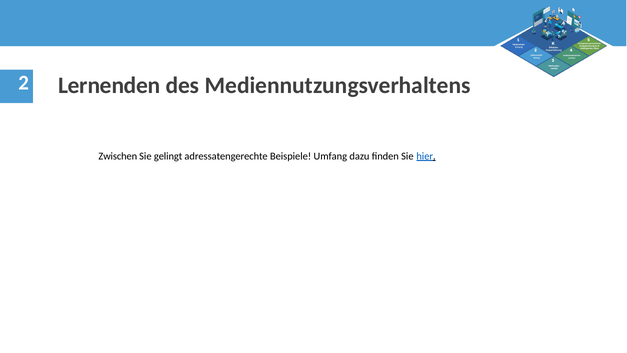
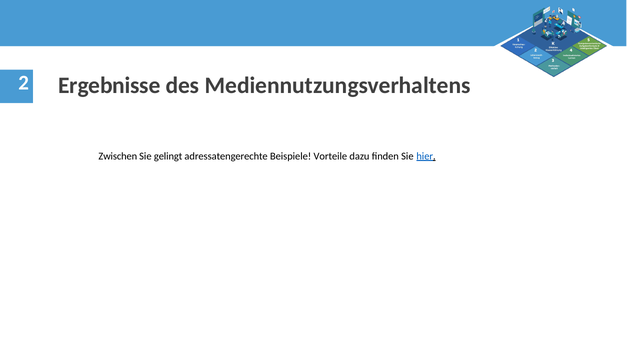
Lernenden: Lernenden -> Ergebnisse (109, 86)
Umfang: Umfang -> Vorteile (330, 156)
